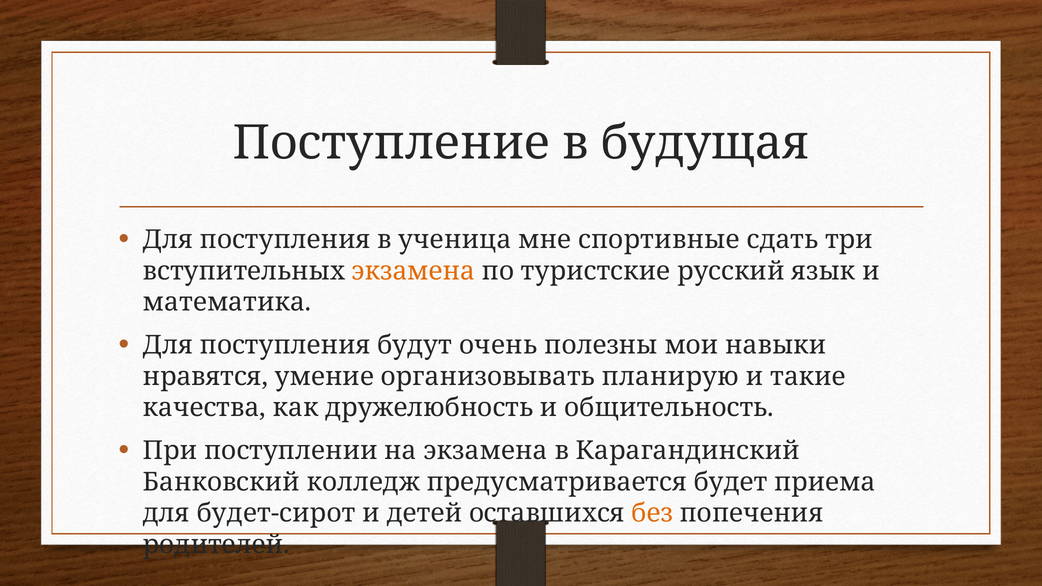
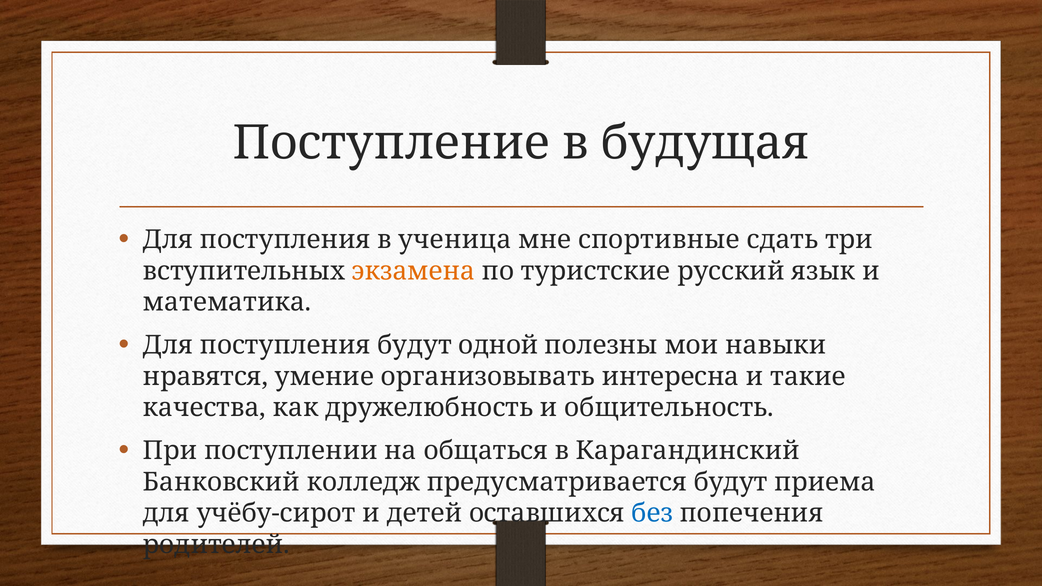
очень: очень -> одной (498, 345)
планирую: планирую -> интересна (671, 377)
на экзамена: экзамена -> общаться (486, 451)
предусматривается будет: будет -> будут (731, 482)
будет-сирот: будет-сирот -> учёбу-сирот (276, 513)
без colour: orange -> blue (652, 513)
